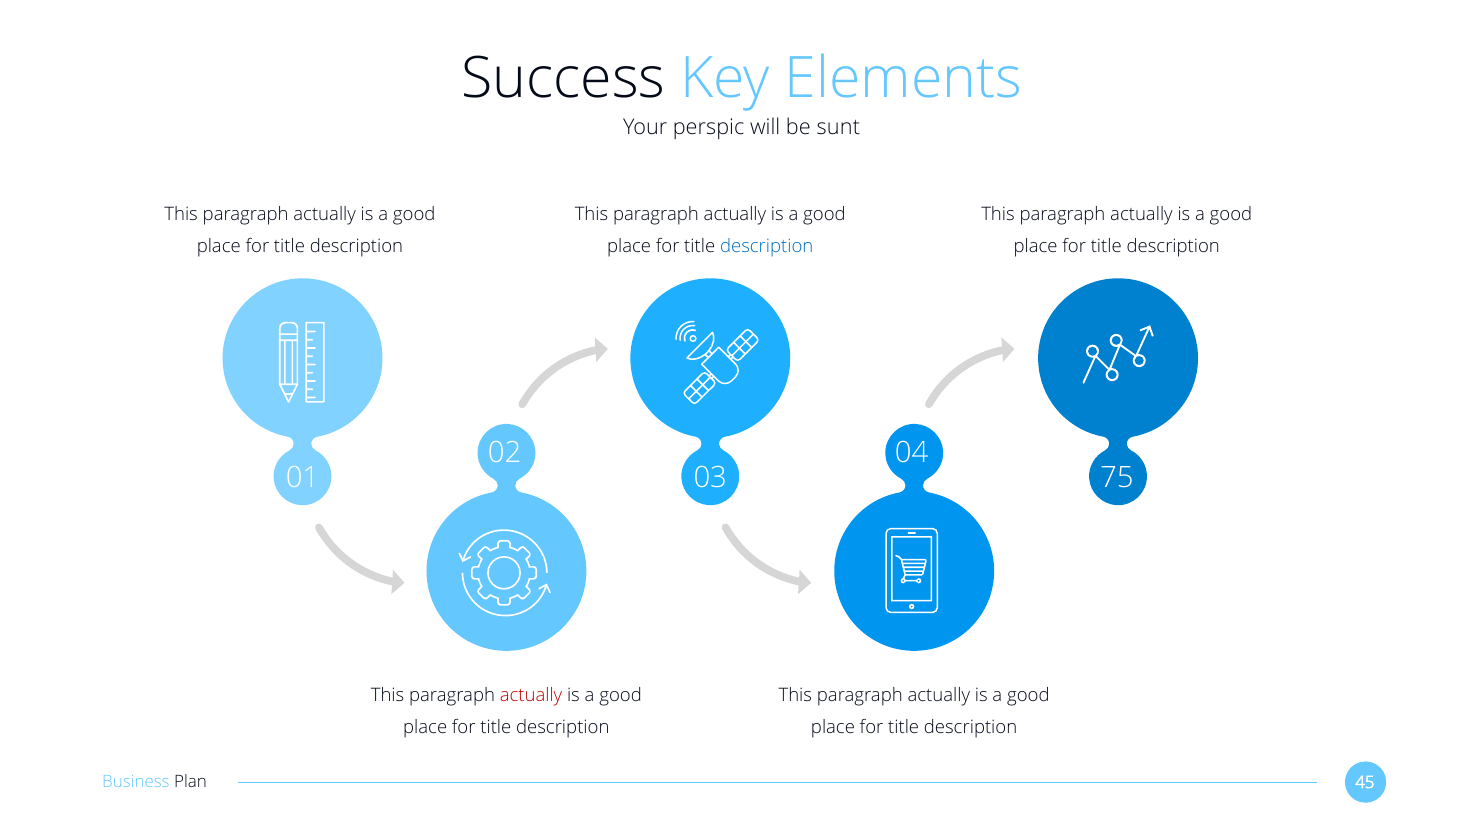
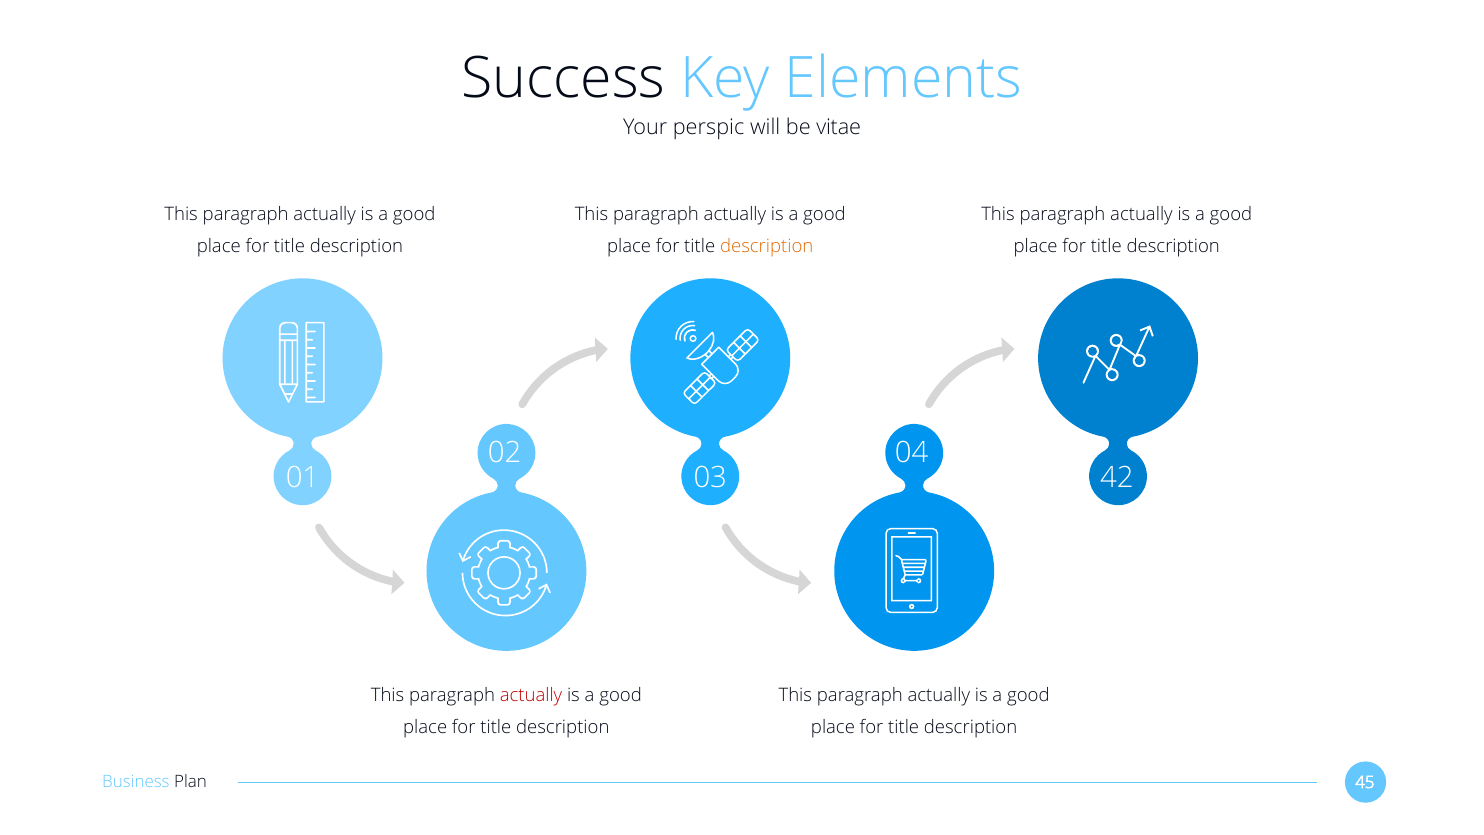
sunt: sunt -> vitae (839, 127)
description colour: blue -> orange (767, 246)
75: 75 -> 42 (1117, 478)
